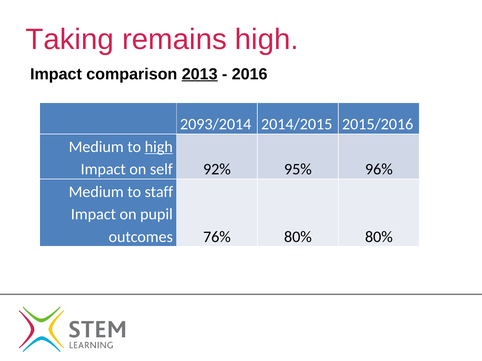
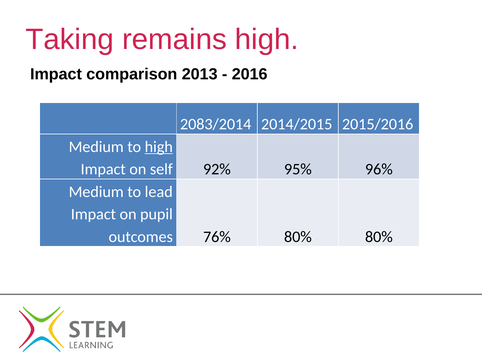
2013 underline: present -> none (200, 74)
2093/2014: 2093/2014 -> 2083/2014 (216, 124)
staff: staff -> lead (159, 192)
